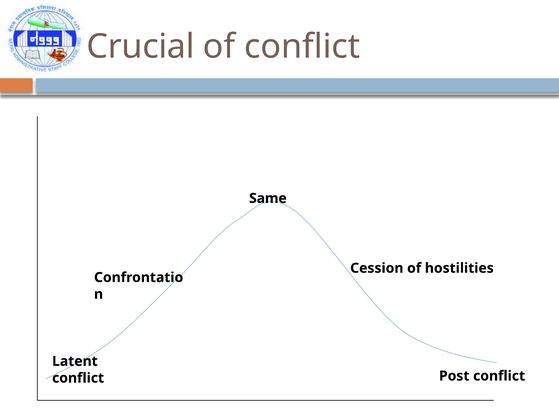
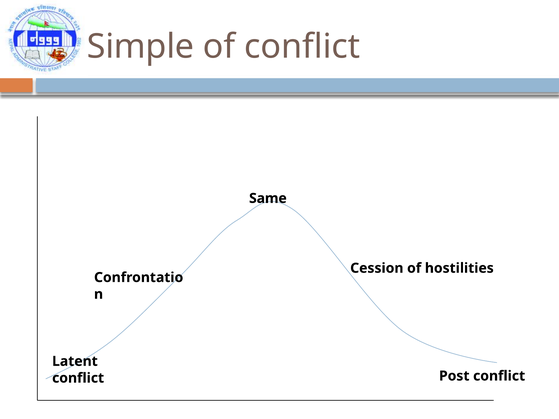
Crucial: Crucial -> Simple (141, 47)
